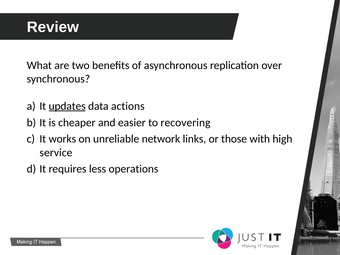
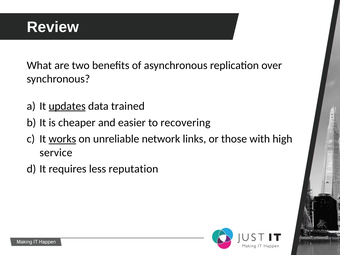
actions: actions -> trained (128, 106)
works underline: none -> present (62, 139)
operations: operations -> reputation (133, 169)
